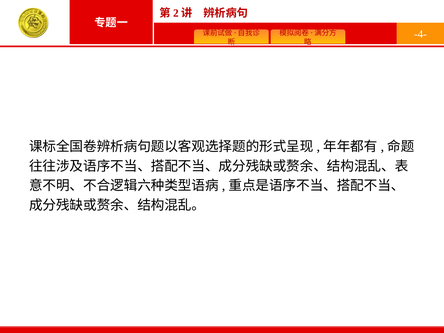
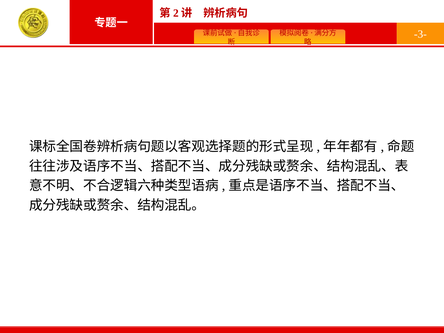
-4-: -4- -> -3- (420, 34)
